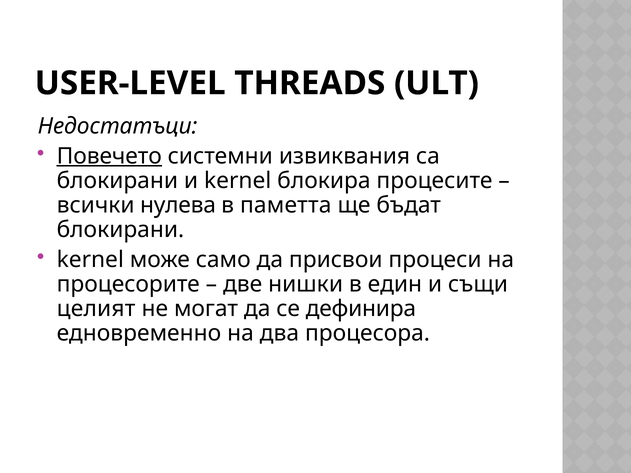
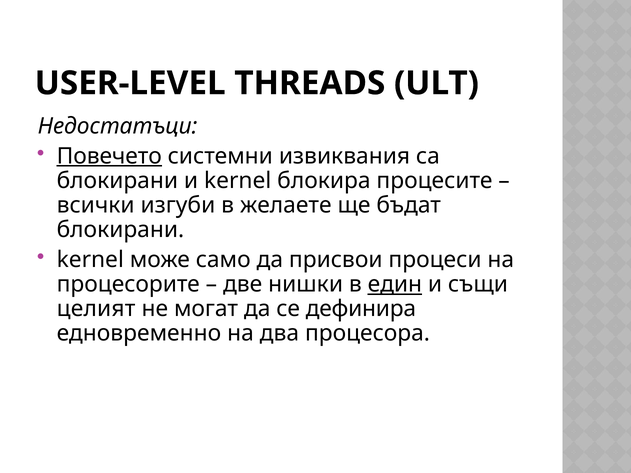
нулева: нулева -> изгуби (178, 205)
паметта: паметта -> желаете (286, 205)
един underline: none -> present (395, 284)
